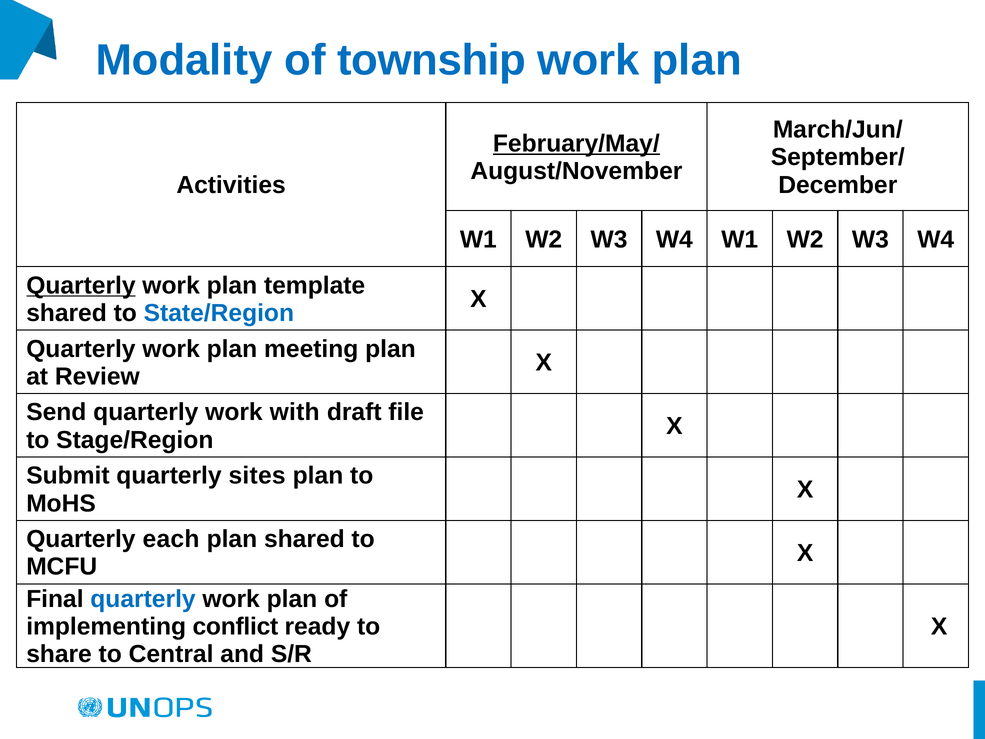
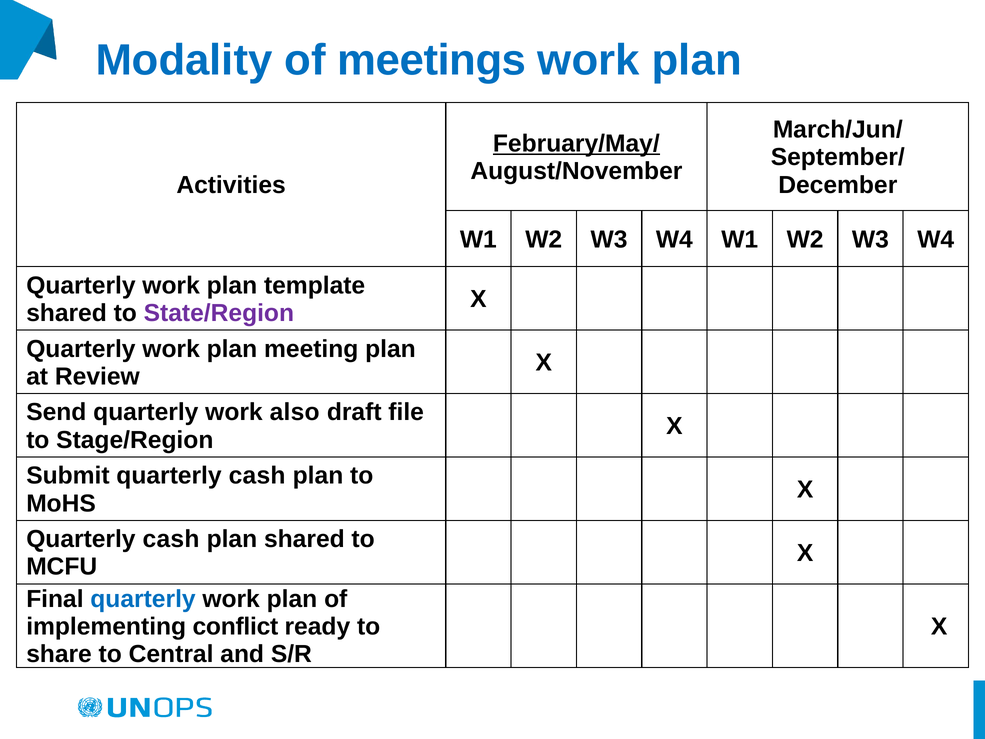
township: township -> meetings (432, 60)
Quarterly underline: present -> none (81, 285)
State/Region colour: blue -> purple (219, 313)
with: with -> also (295, 412)
Submit quarterly sites: sites -> cash (257, 476)
each: each -> cash (171, 539)
